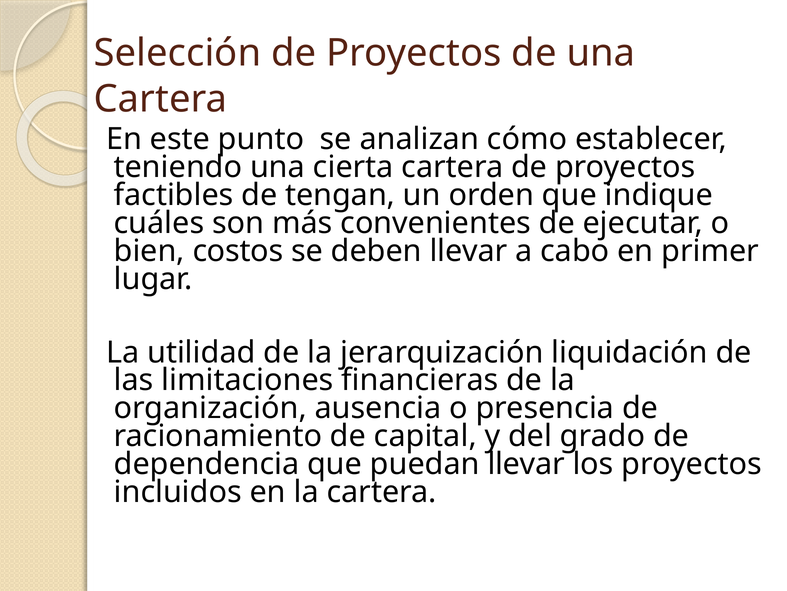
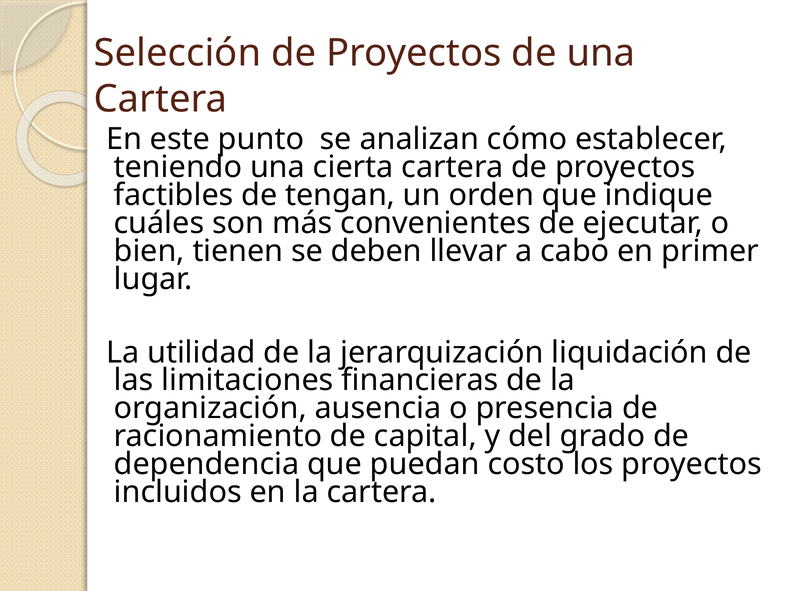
costos: costos -> tienen (238, 251)
puedan llevar: llevar -> costo (526, 464)
